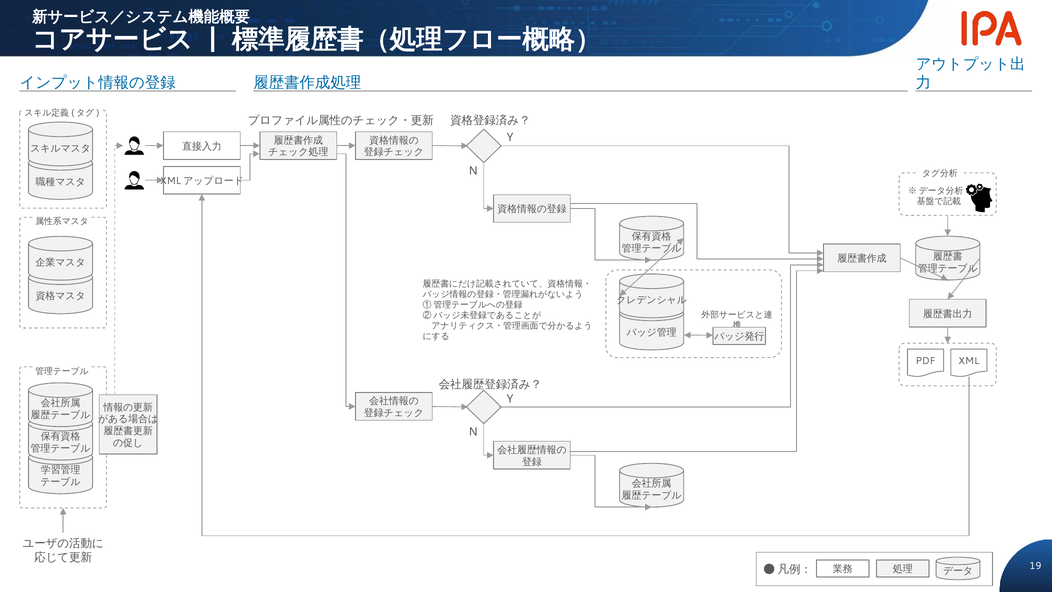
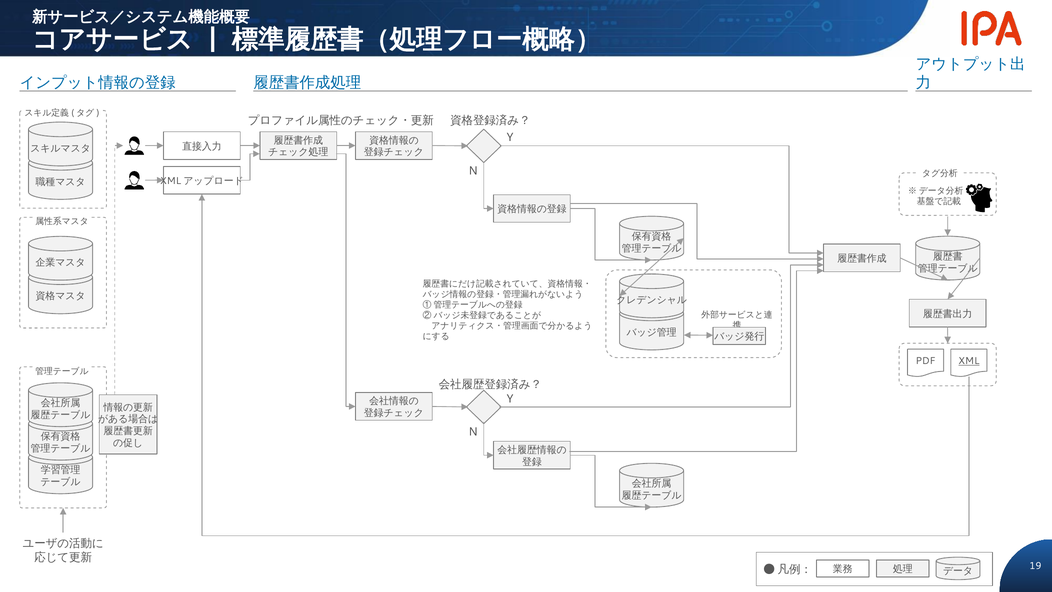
XML underline: none -> present (969, 361)
